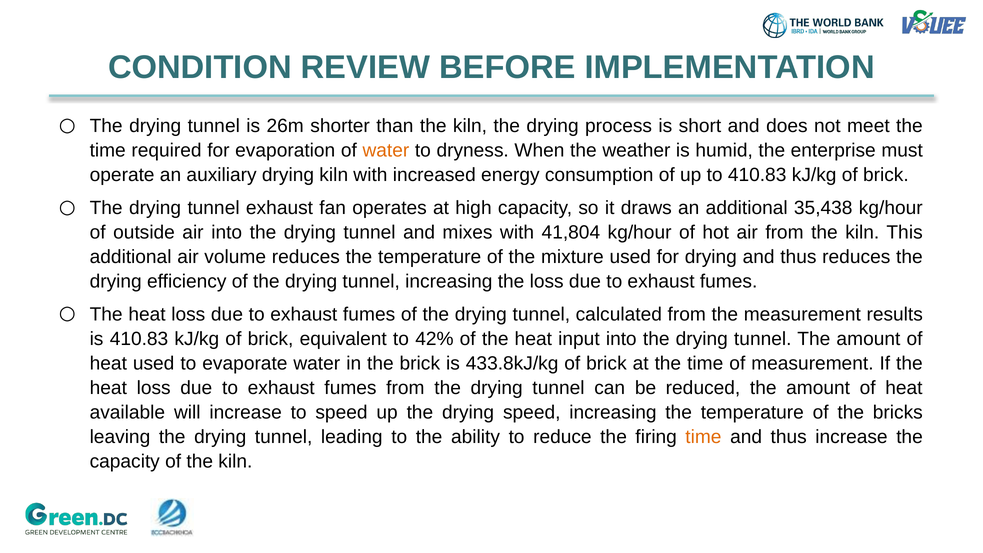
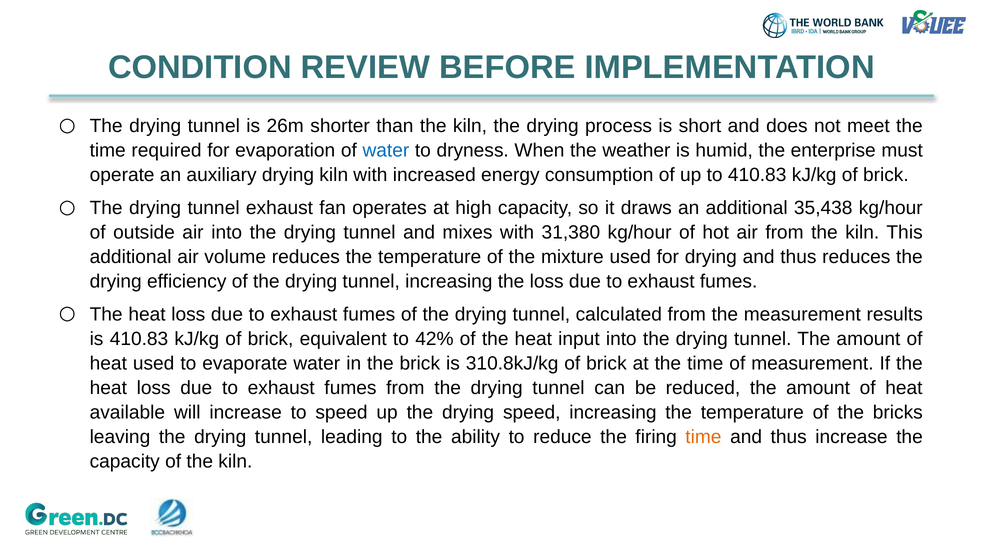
water colour: orange -> blue (386, 151)
41,804: 41,804 -> 31,380 (571, 232)
433.8kJ/kg: 433.8kJ/kg -> 310.8kJ/kg (512, 363)
